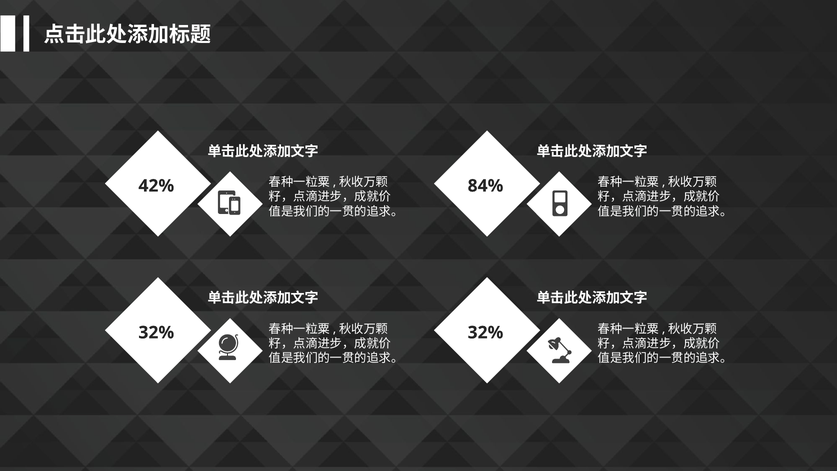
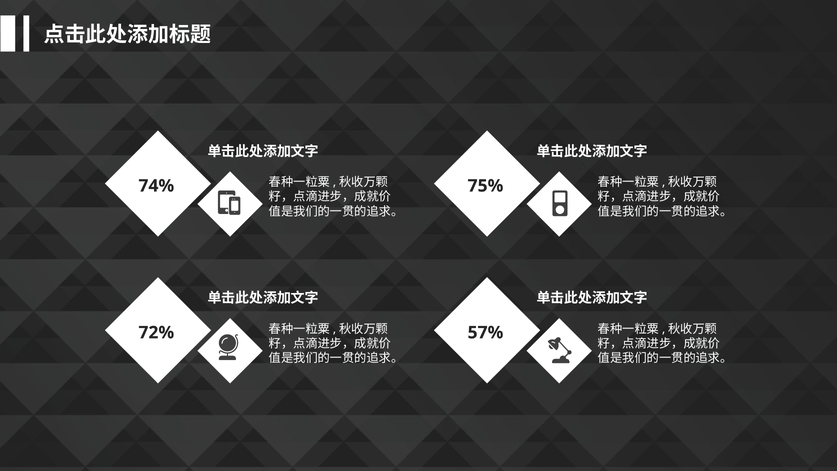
42%: 42% -> 74% (156, 186)
84%: 84% -> 75% (485, 186)
32%: 32% -> 72% (156, 332)
32%: 32% -> 57% (485, 332)
